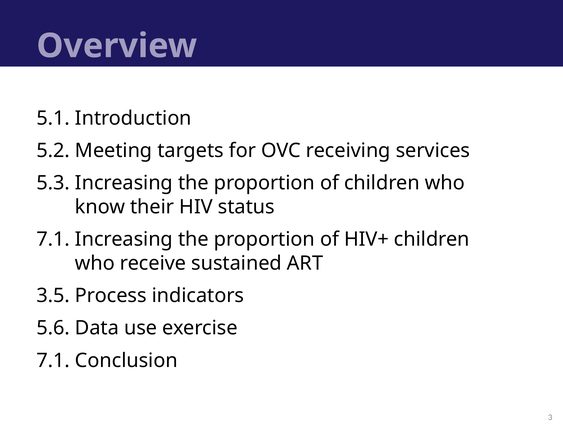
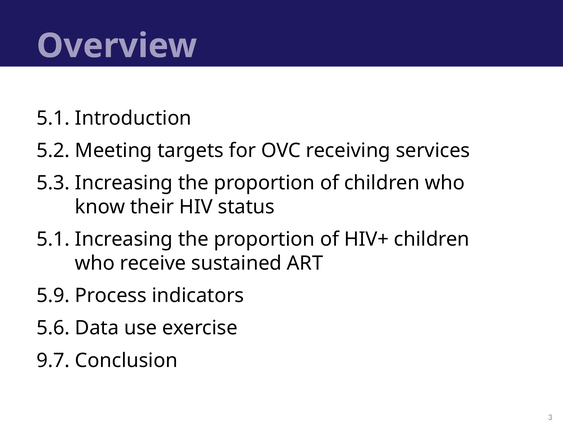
7.1: 7.1 -> 5.1 (53, 239)
3.5: 3.5 -> 5.9 (53, 296)
7.1: 7.1 -> 9.7 (53, 361)
